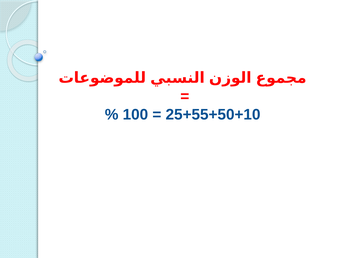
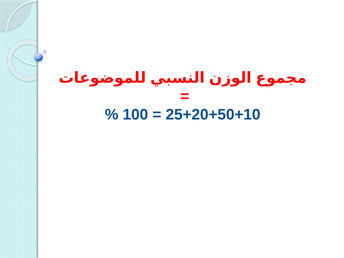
25+55+50+10: 25+55+50+10 -> 25+20+50+10 (213, 115)
